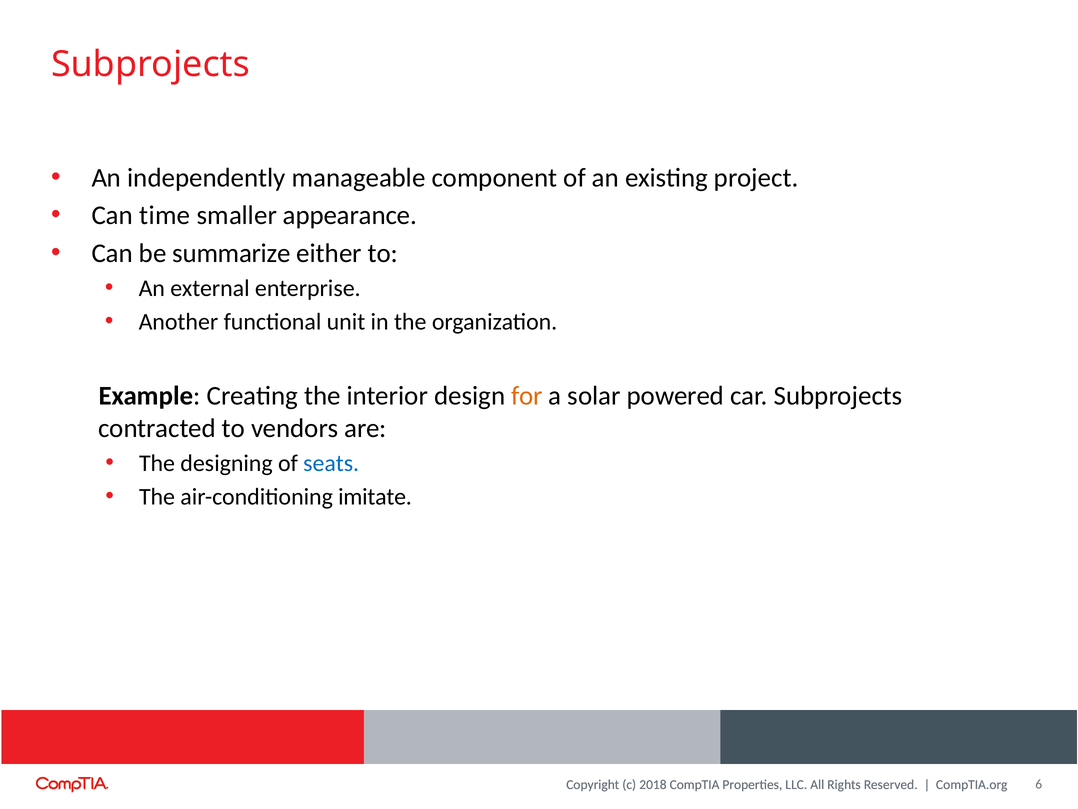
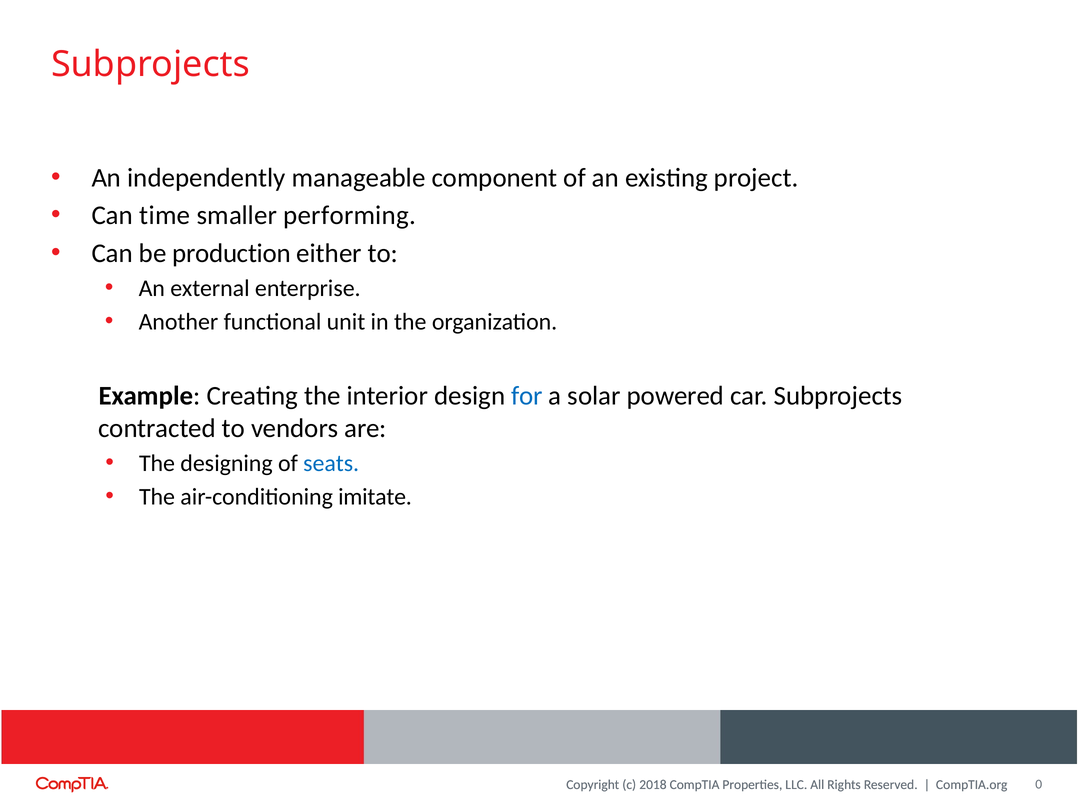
appearance: appearance -> performing (350, 215)
summarize: summarize -> production (231, 253)
for colour: orange -> blue (527, 396)
6: 6 -> 0 (1039, 784)
